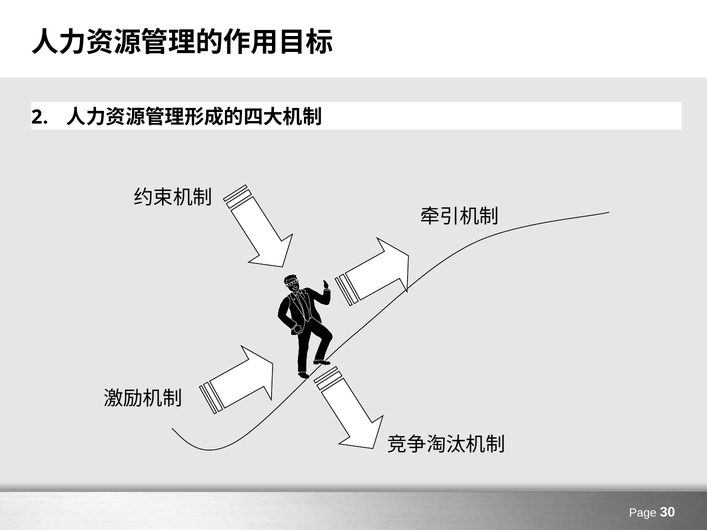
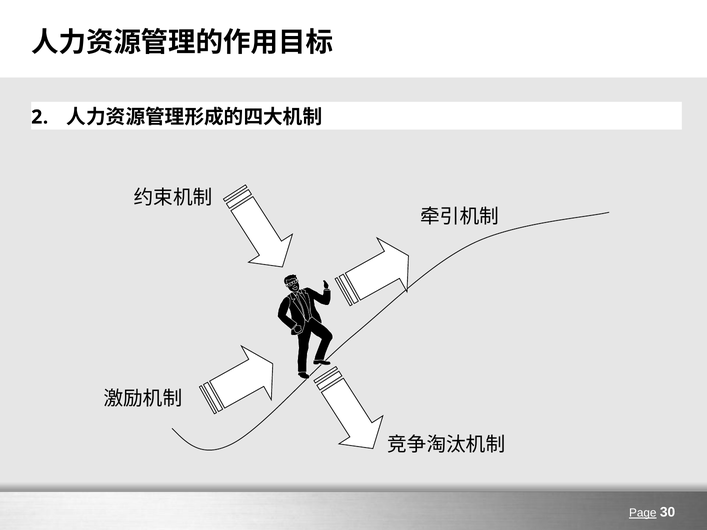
Page underline: none -> present (643, 513)
